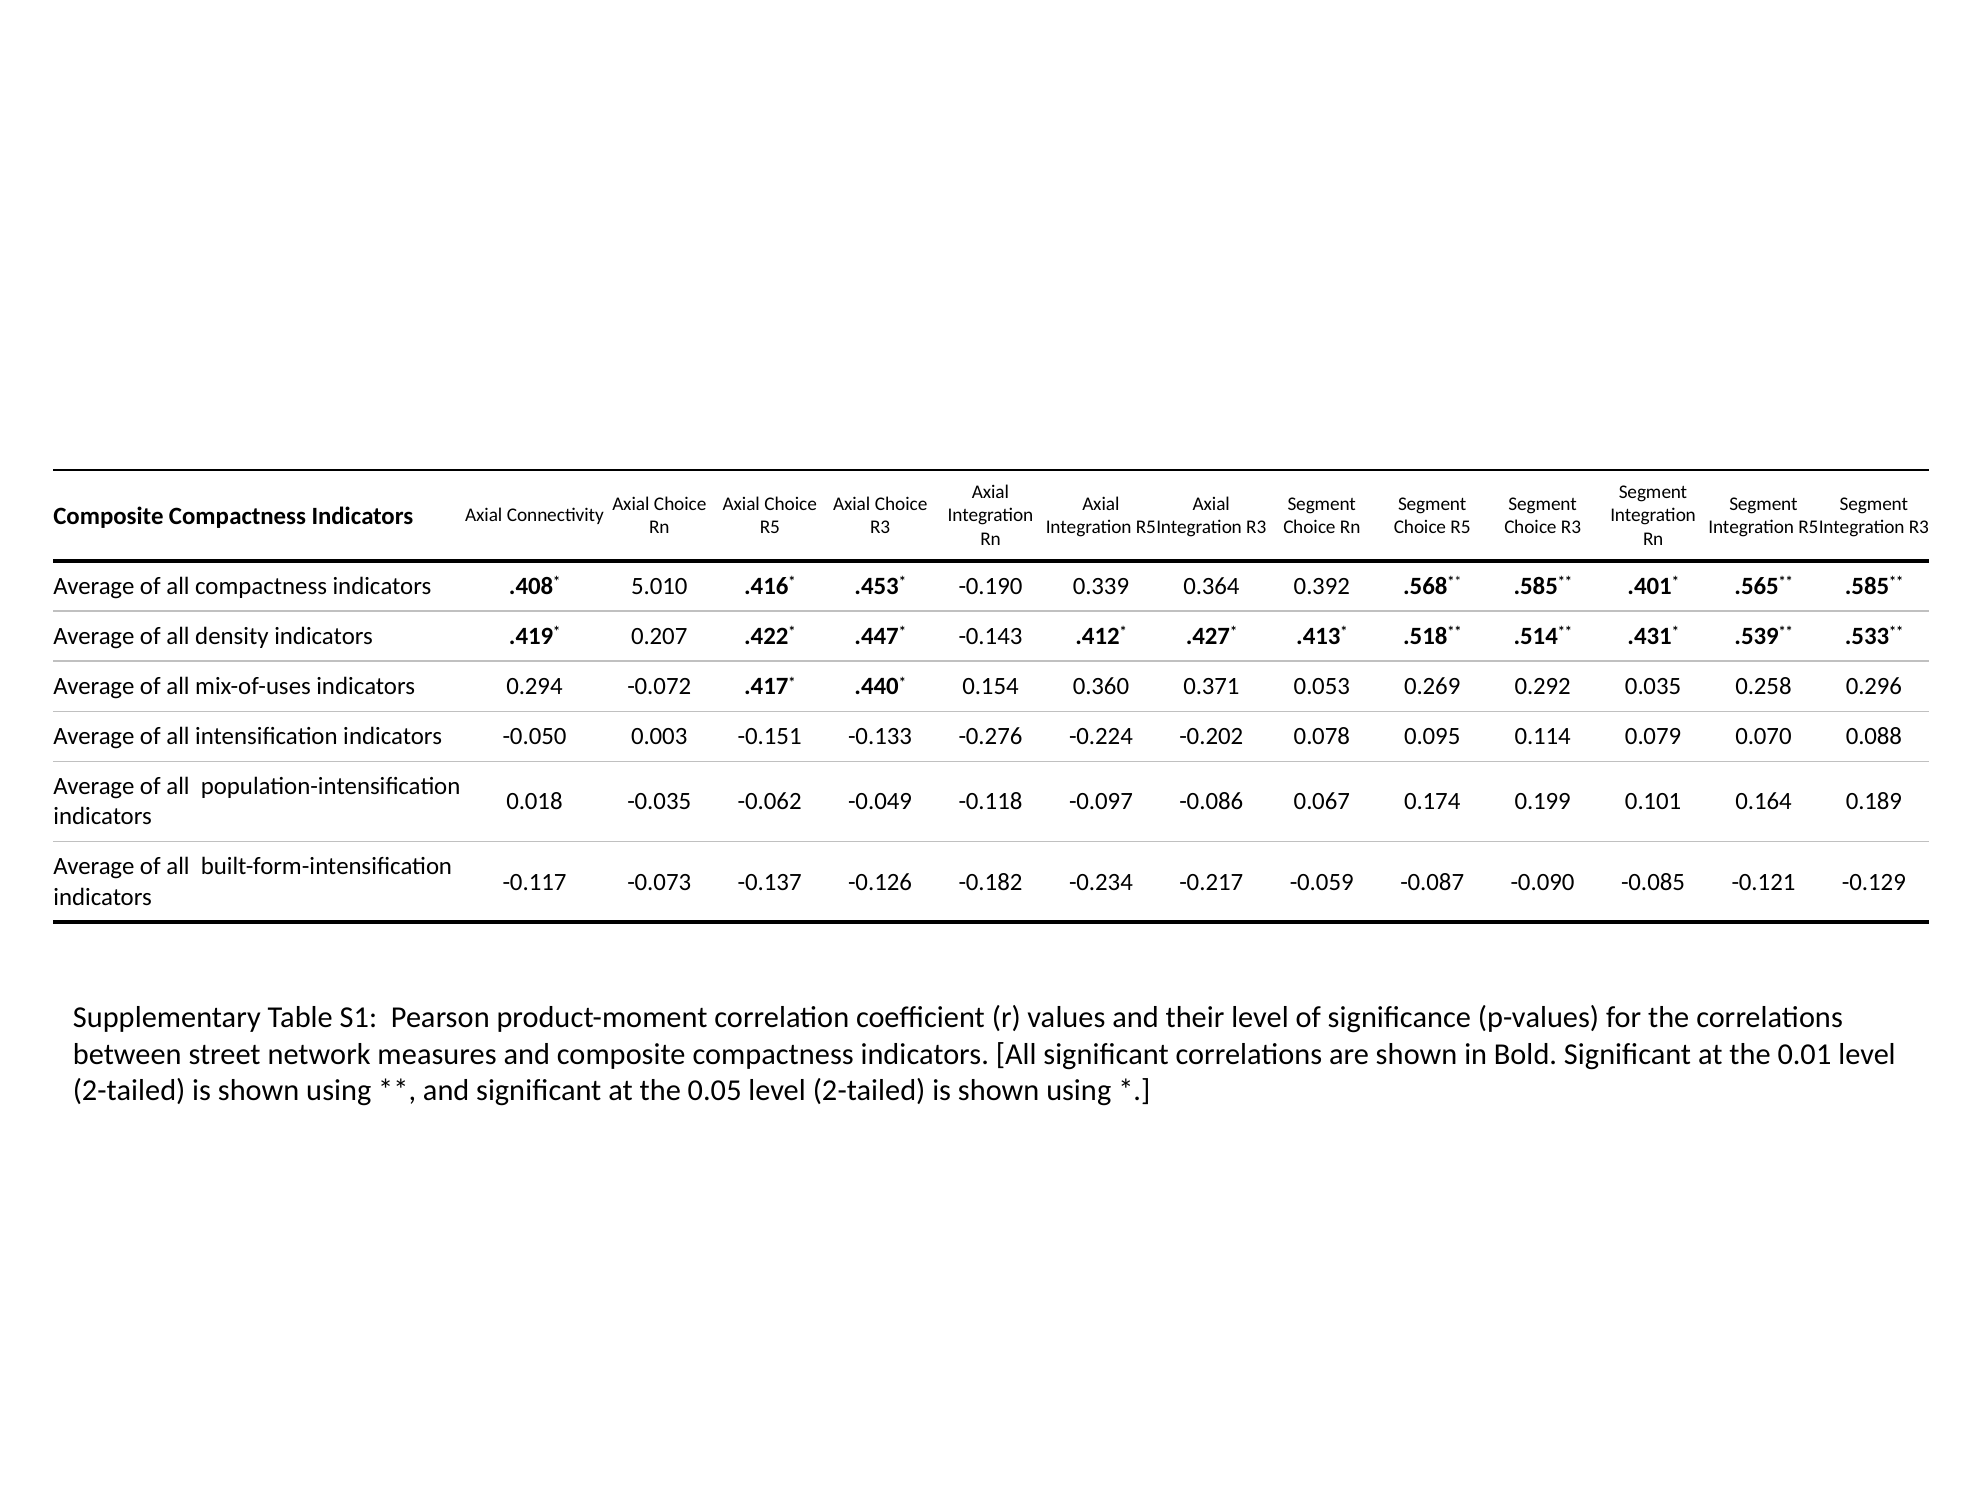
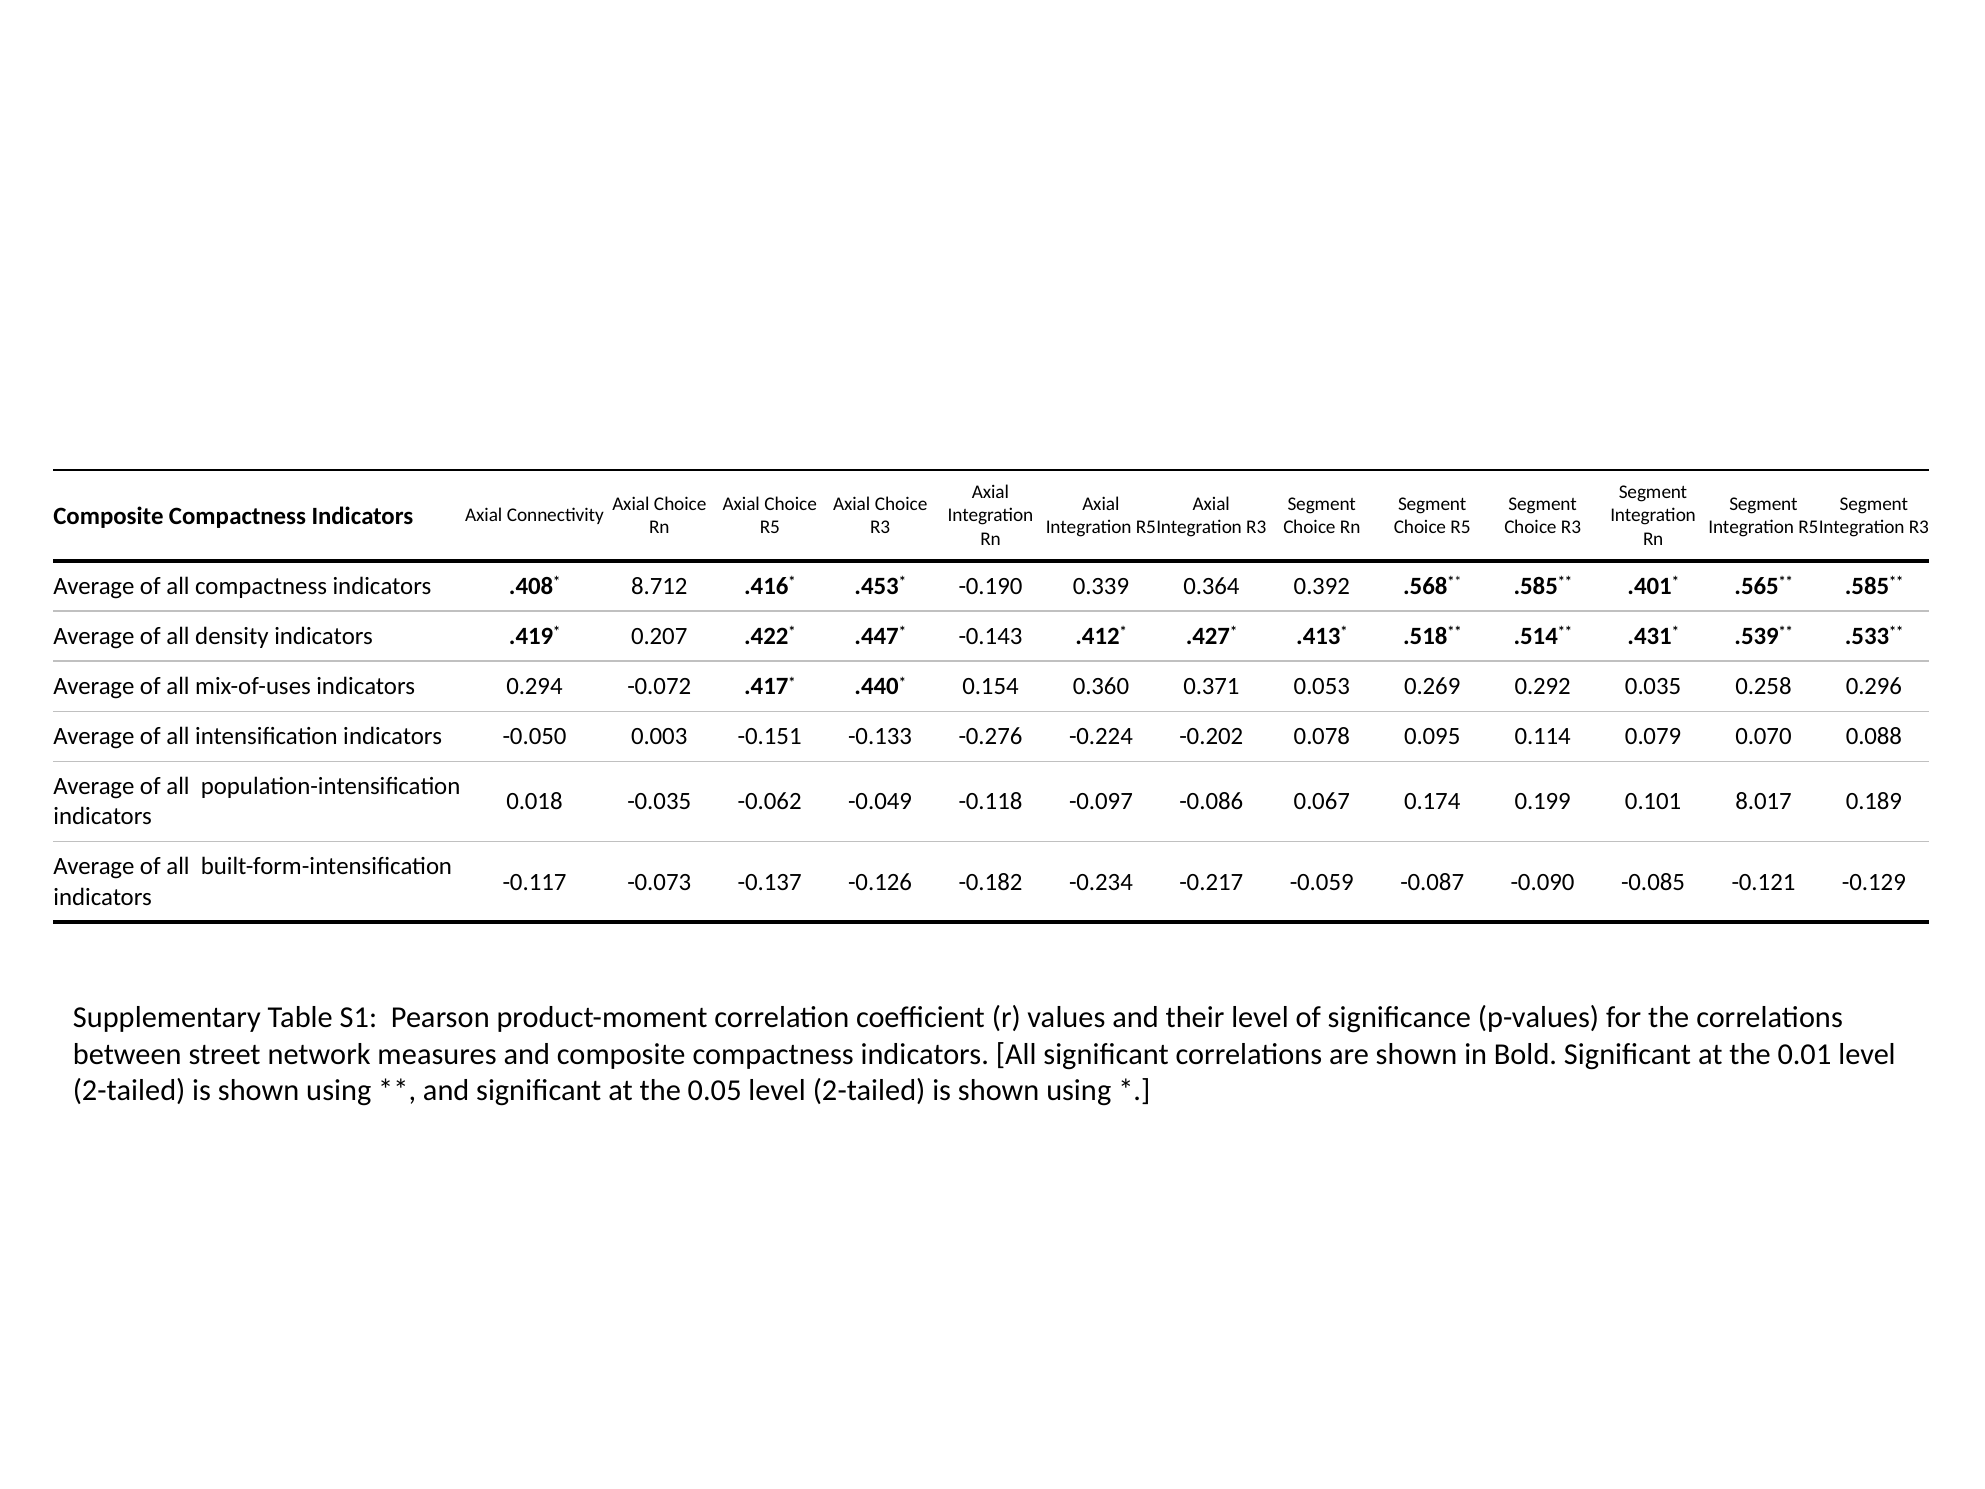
5.010: 5.010 -> 8.712 (659, 586)
0.164: 0.164 -> 8.017 (1764, 801)
